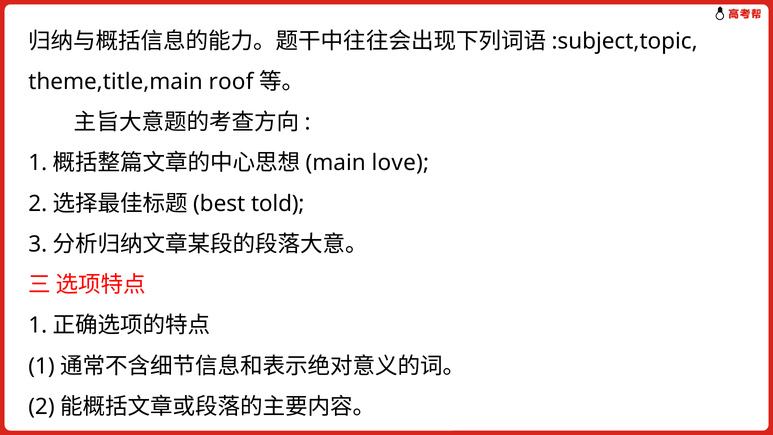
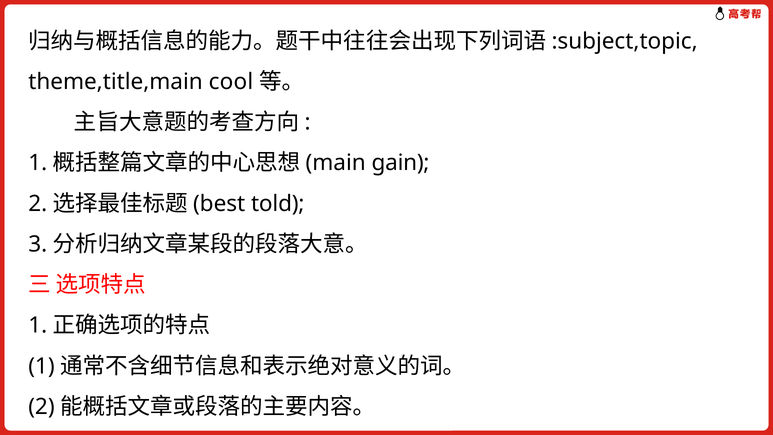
roof: roof -> cool (231, 82)
love: love -> gain (401, 163)
